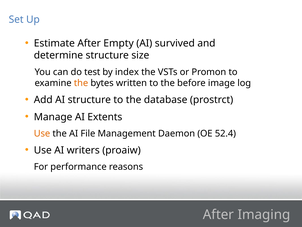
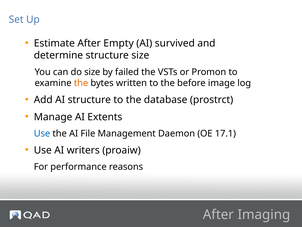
do test: test -> size (92, 72)
index: index -> failed (127, 72)
Use colour: orange -> blue (42, 133)
52.4: 52.4 -> 17.1 (225, 133)
